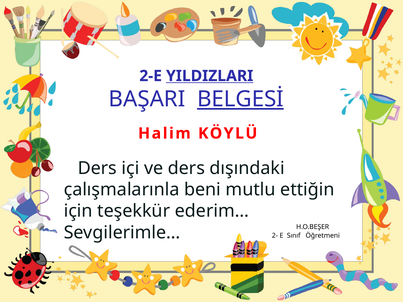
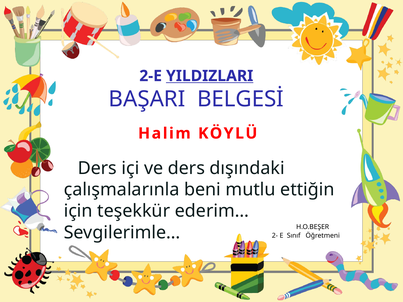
BELGESİ underline: present -> none (240, 99)
